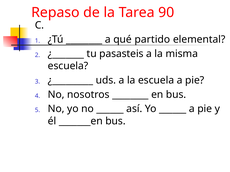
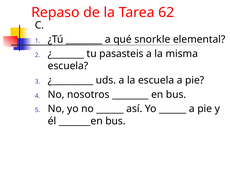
90: 90 -> 62 (166, 12)
partido: partido -> snorkle (152, 40)
